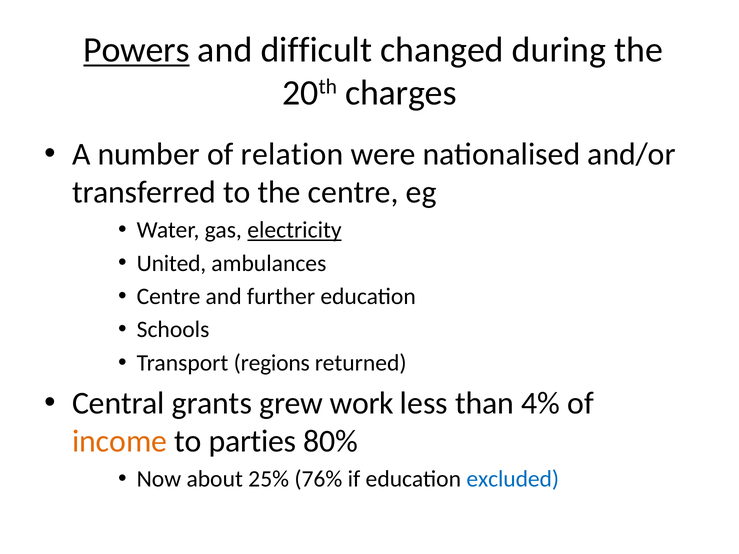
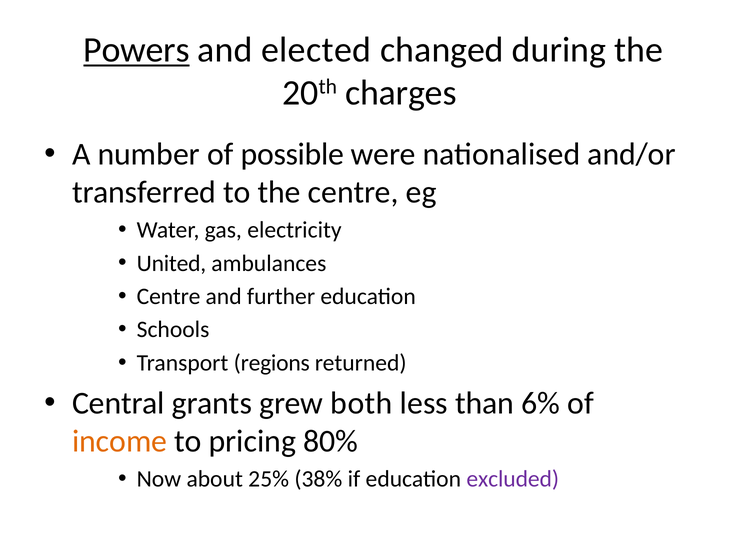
difficult: difficult -> elected (316, 50)
relation: relation -> possible (292, 154)
electricity underline: present -> none (294, 230)
work: work -> both (361, 403)
4%: 4% -> 6% (541, 403)
parties: parties -> pricing (252, 442)
76%: 76% -> 38% (318, 479)
excluded colour: blue -> purple (513, 479)
